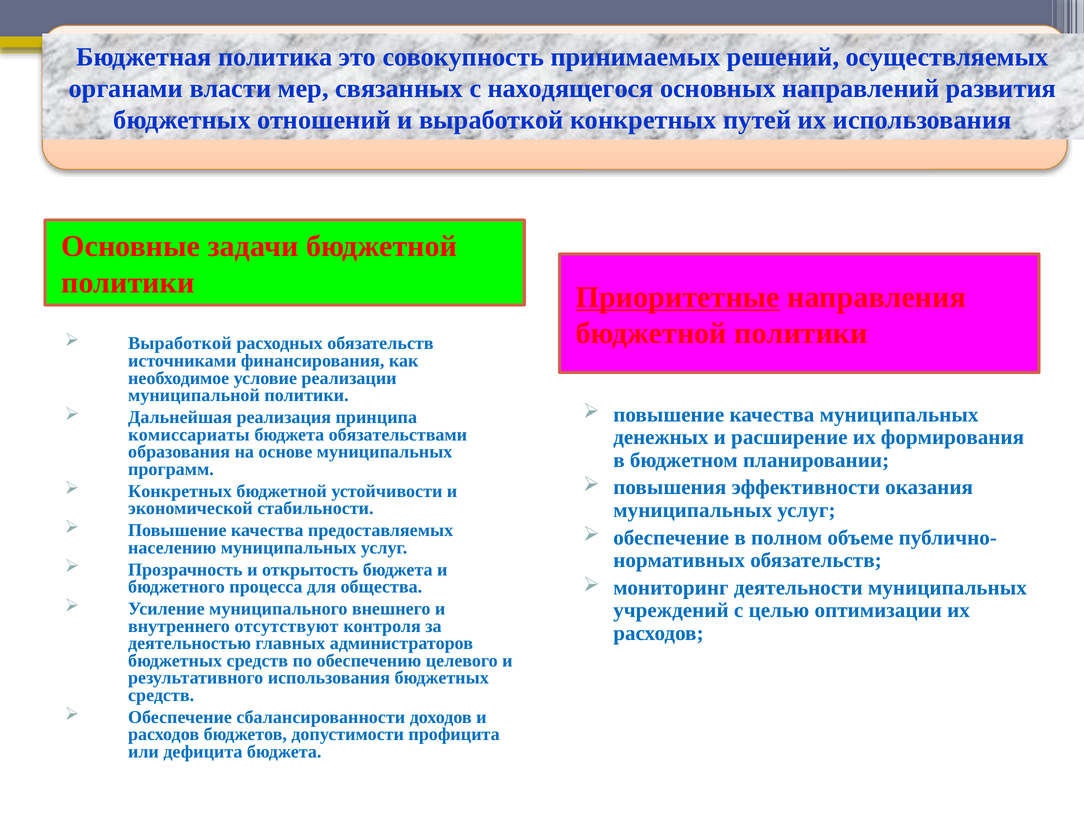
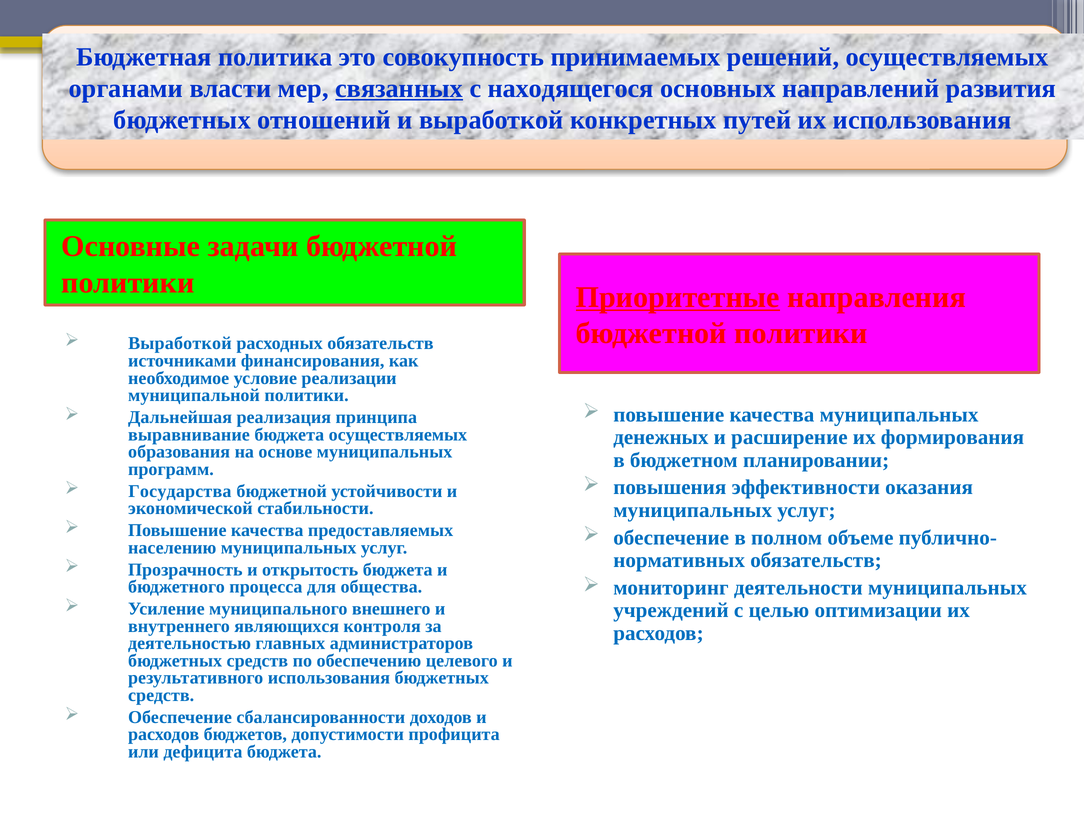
связанных underline: none -> present (399, 88)
комиссариаты: комиссариаты -> выравнивание (189, 435)
бюджета обязательствами: обязательствами -> осуществляемых (398, 435)
Конкретных: Конкретных -> Государства (180, 491)
отсутствуют: отсутствуют -> являющихся (287, 626)
